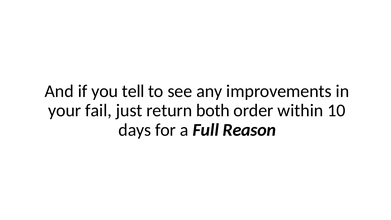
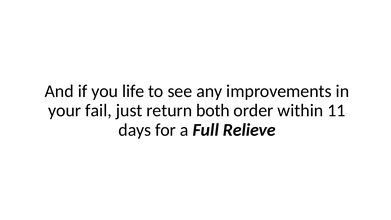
tell: tell -> life (133, 91)
10: 10 -> 11 (336, 111)
Reason: Reason -> Relieve (249, 130)
